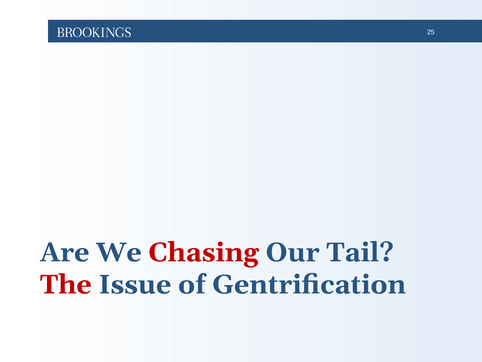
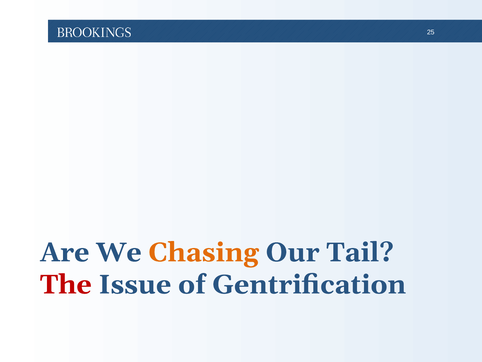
Chasing colour: red -> orange (204, 252)
